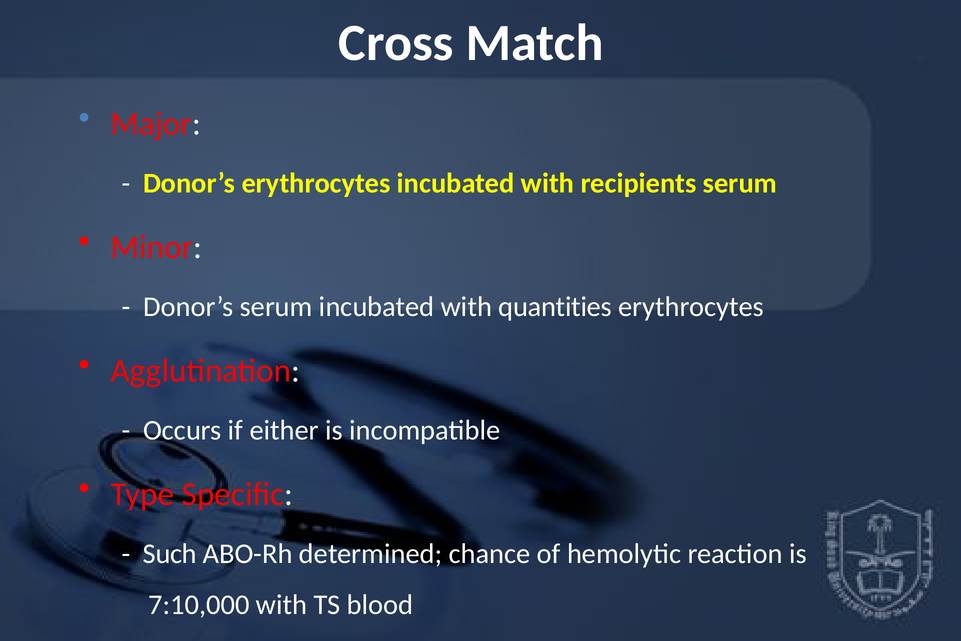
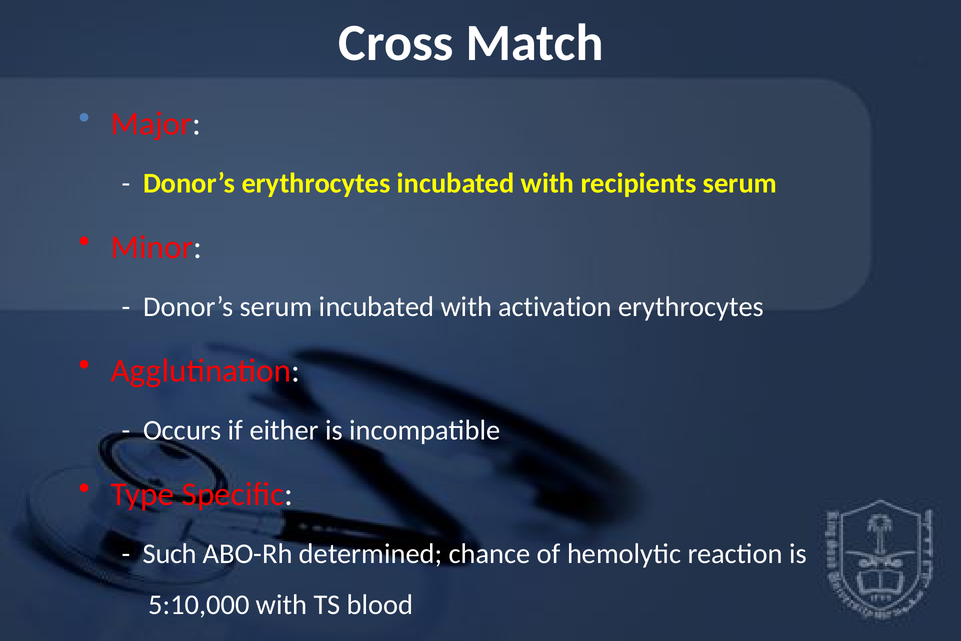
quantities: quantities -> activation (555, 307)
7:10,000: 7:10,000 -> 5:10,000 (199, 605)
